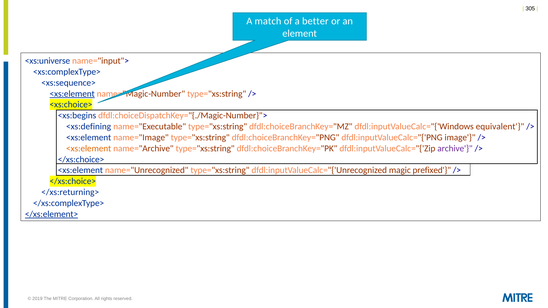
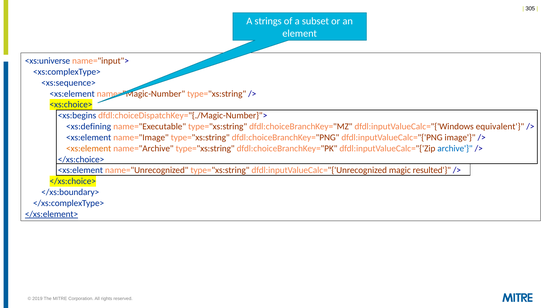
match: match -> strings (268, 21)
better: better -> subset (315, 21)
<xs:element underline: present -> none (72, 94)
archive colour: purple -> blue (455, 149)
prefixed: prefixed -> resulted (432, 170)
</xs:returning>: </xs:returning> -> </xs:boundary> (70, 192)
